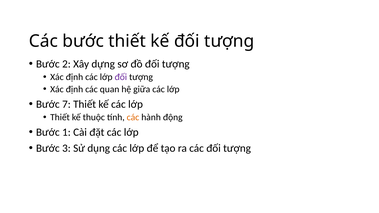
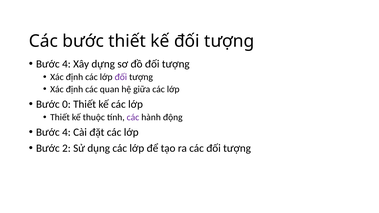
2: 2 -> 4 (66, 64)
7: 7 -> 0 (66, 104)
các colour: orange -> purple (133, 117)
1: 1 -> 4 (66, 132)
3: 3 -> 2 (66, 148)
